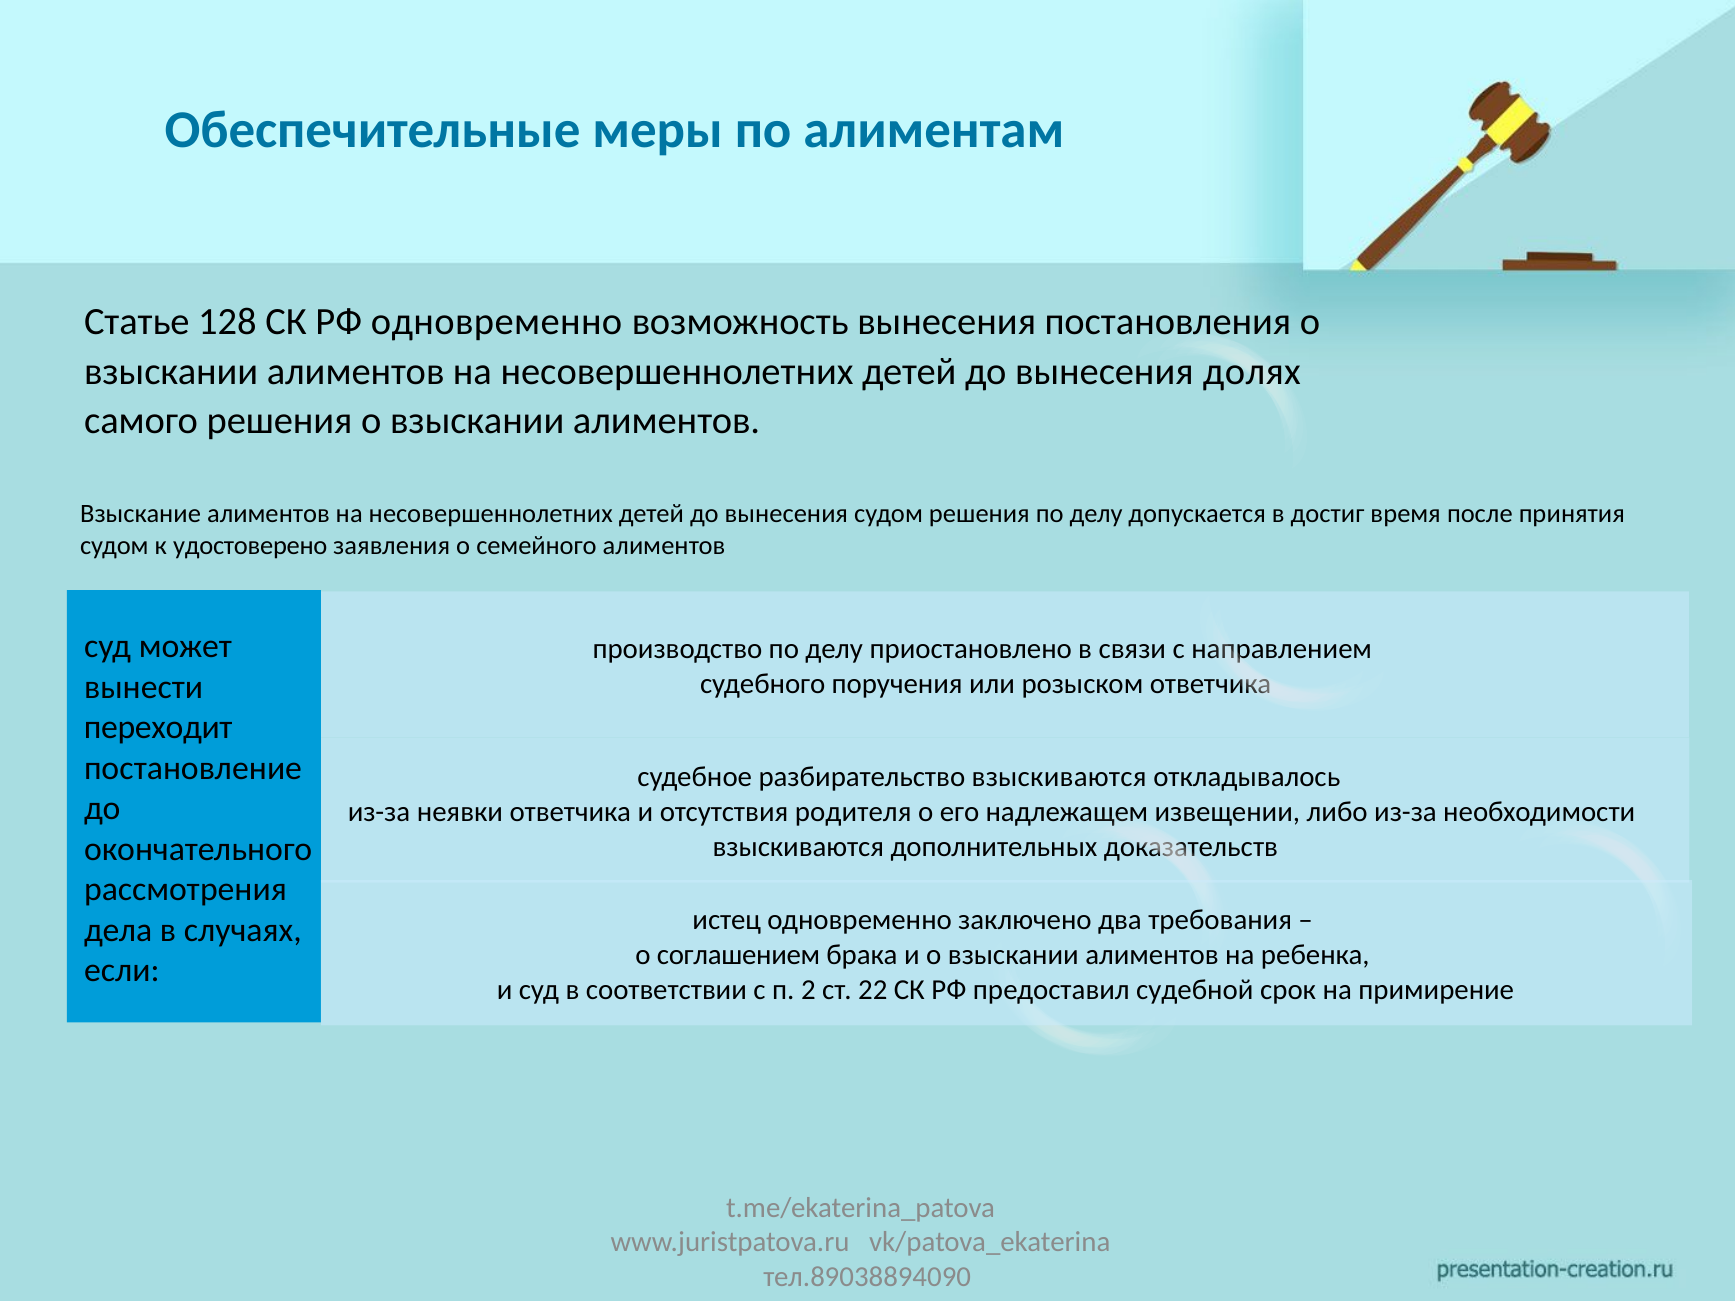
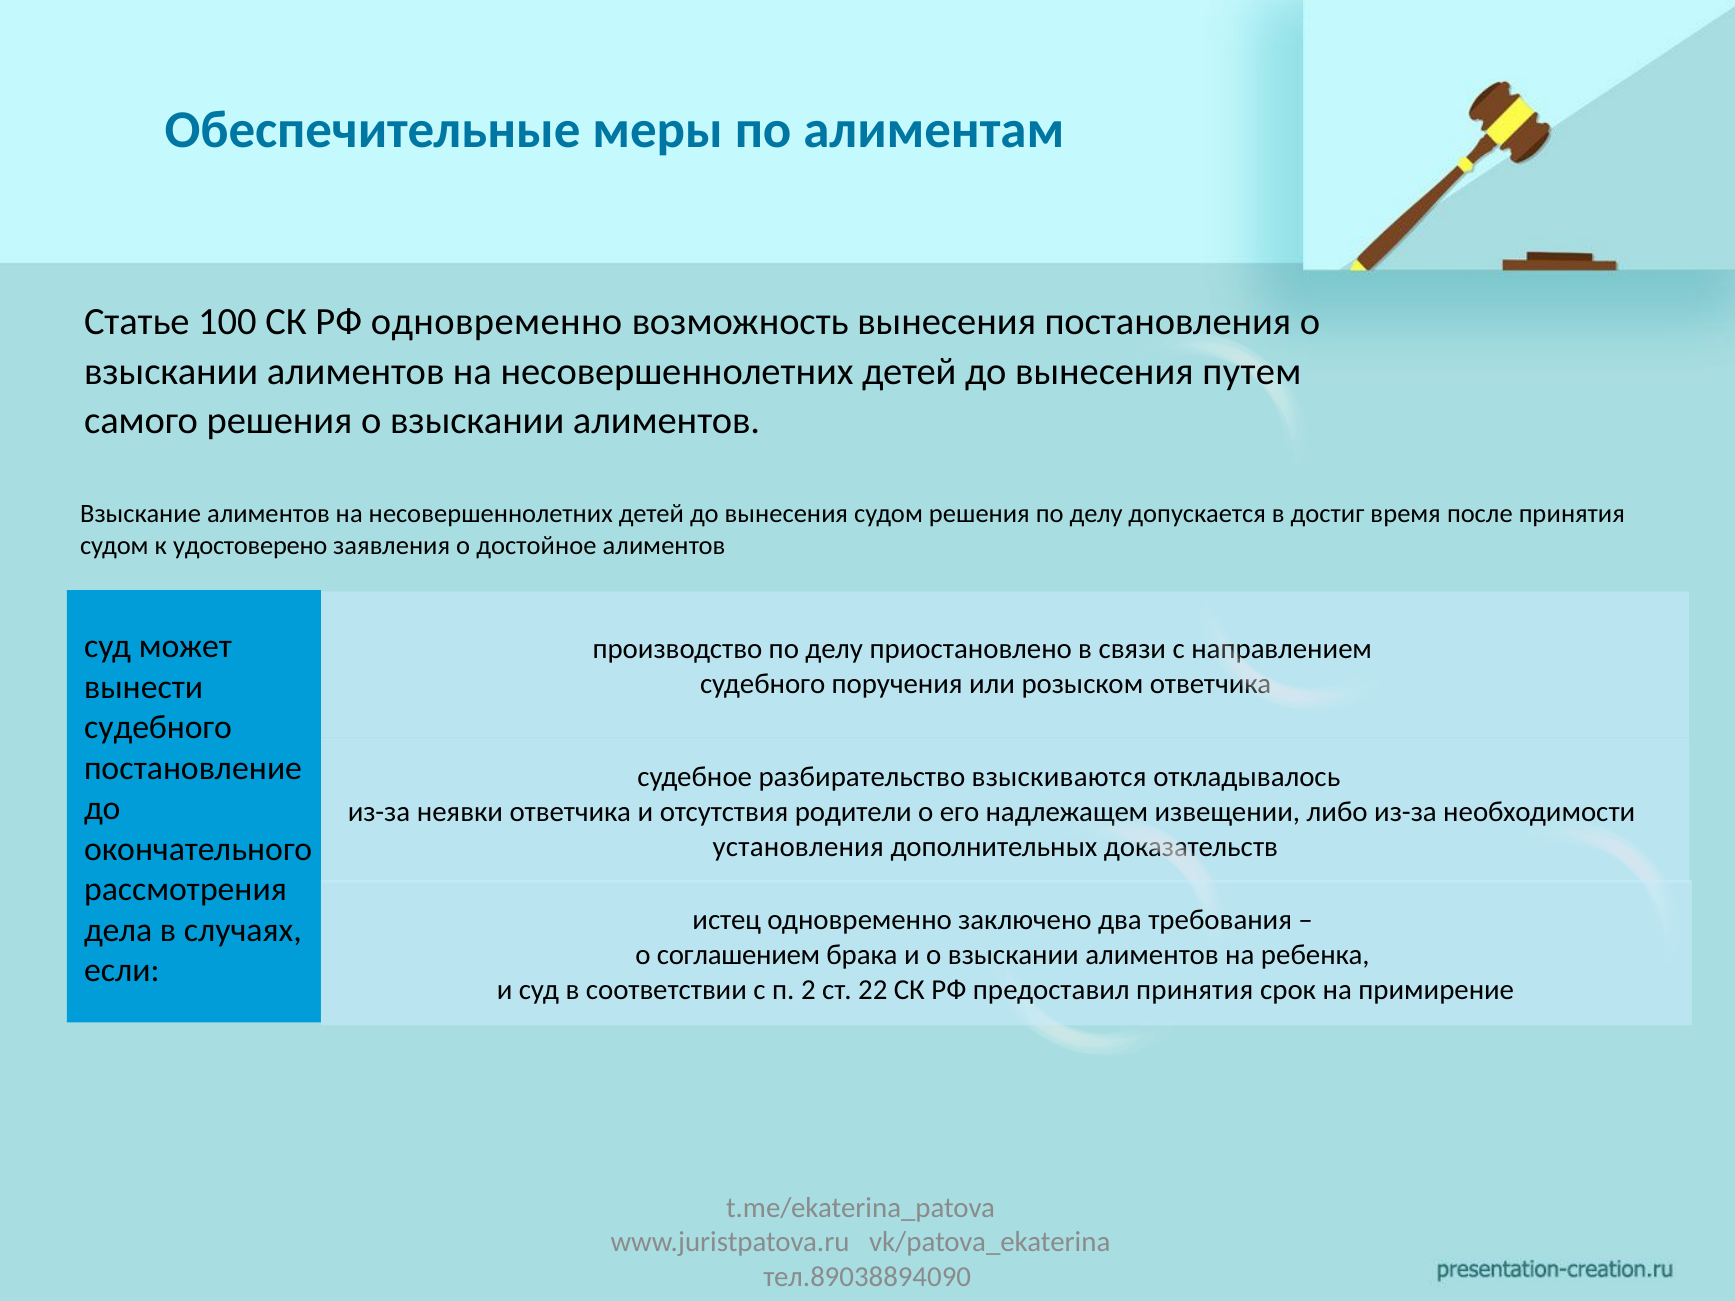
128: 128 -> 100 (227, 322)
долях: долях -> путем (1252, 372)
семейного: семейного -> достойное (536, 546)
переходит: переходит -> судебного (158, 728)
родителя: родителя -> родители (853, 812)
взыскиваются: взыскиваются -> установления (798, 847)
предоставил судебной: судебной -> принятия (1195, 990)
